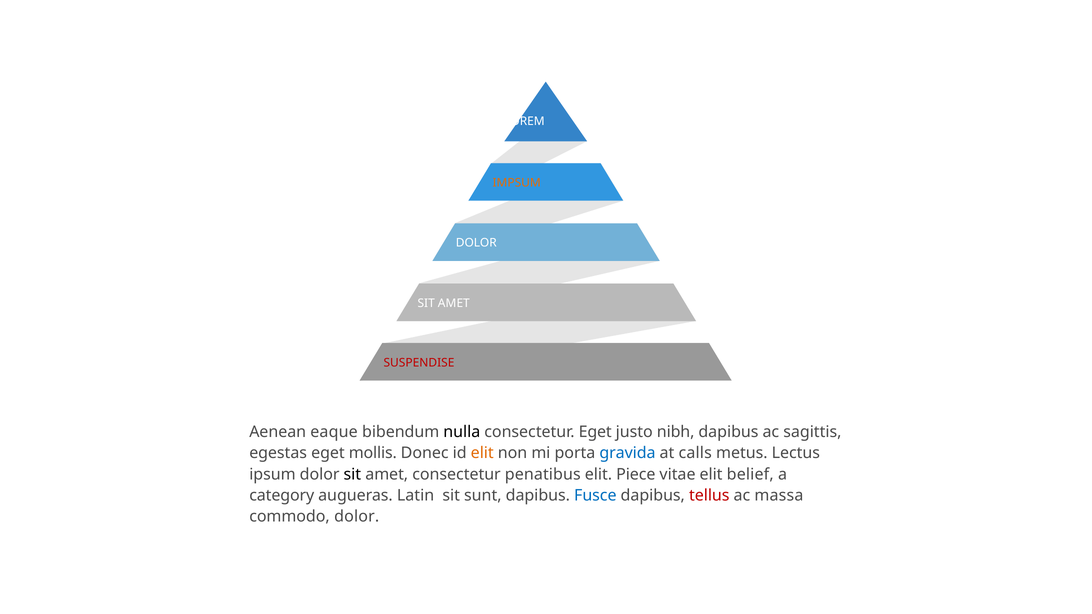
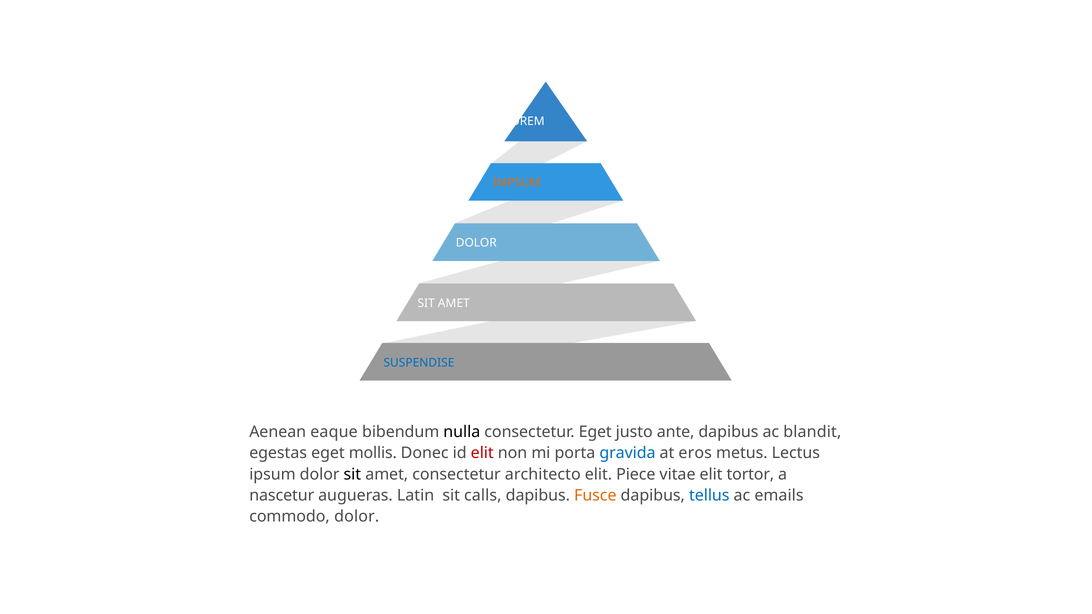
SUSPENDISE colour: red -> blue (419, 363)
nibh: nibh -> ante (676, 432)
sagittis: sagittis -> blandit (812, 432)
elit colour: orange -> red (482, 453)
calls: calls -> eros (695, 453)
penatibus: penatibus -> architecto (543, 474)
belief: belief -> tortor (750, 474)
category: category -> nascetur (282, 496)
sunt: sunt -> calls (483, 496)
Fusce colour: blue -> orange (595, 496)
tellus colour: red -> blue (709, 496)
massa: massa -> emails (779, 496)
